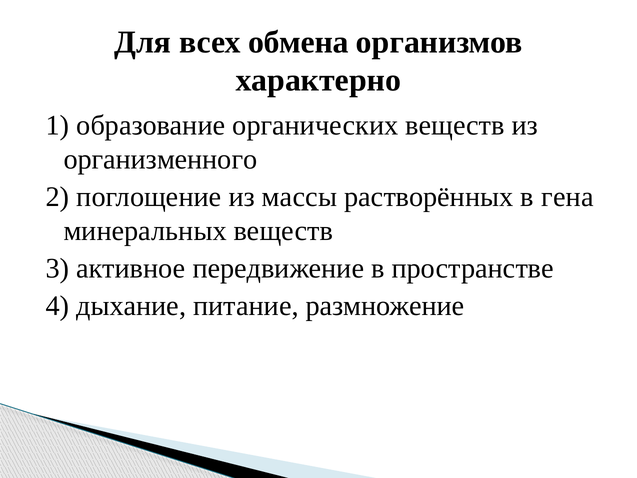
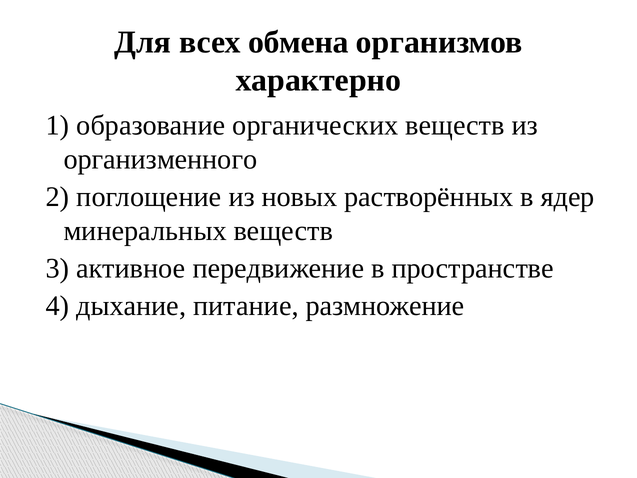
массы: массы -> новых (300, 197)
гена: гена -> ядер (568, 197)
